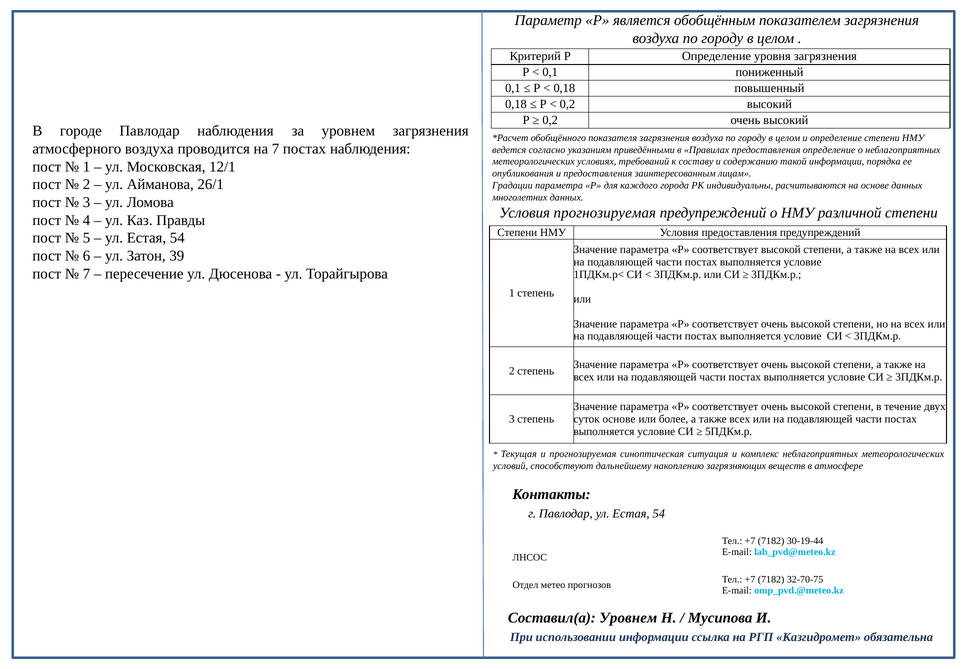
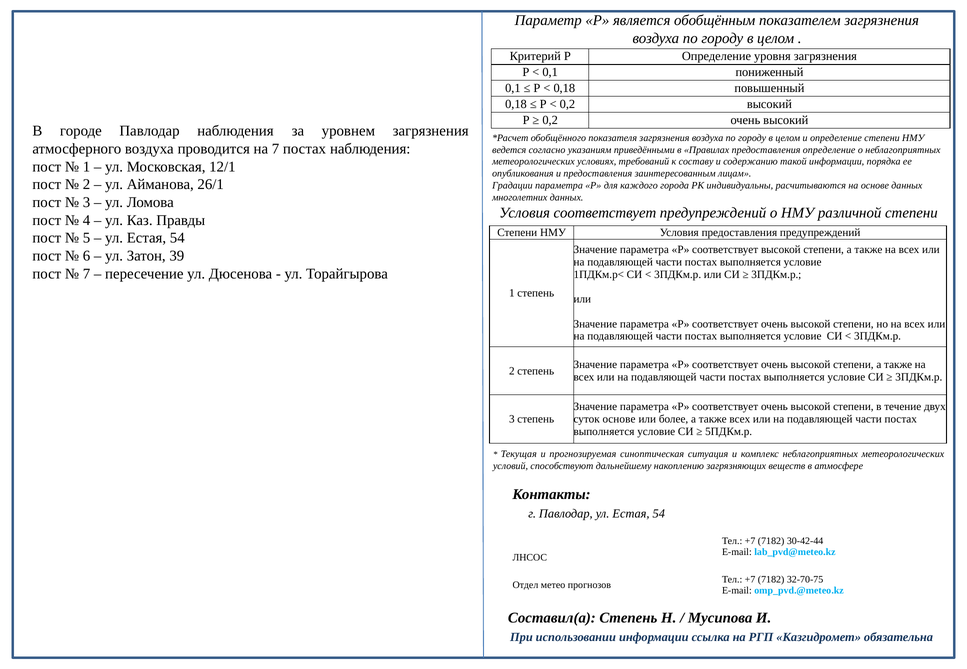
Условия прогнозируемая: прогнозируемая -> соответствует (605, 213)
30-19-44: 30-19-44 -> 30-42-44 (805, 541)
Составил(а Уровнем: Уровнем -> Степень (628, 618)
